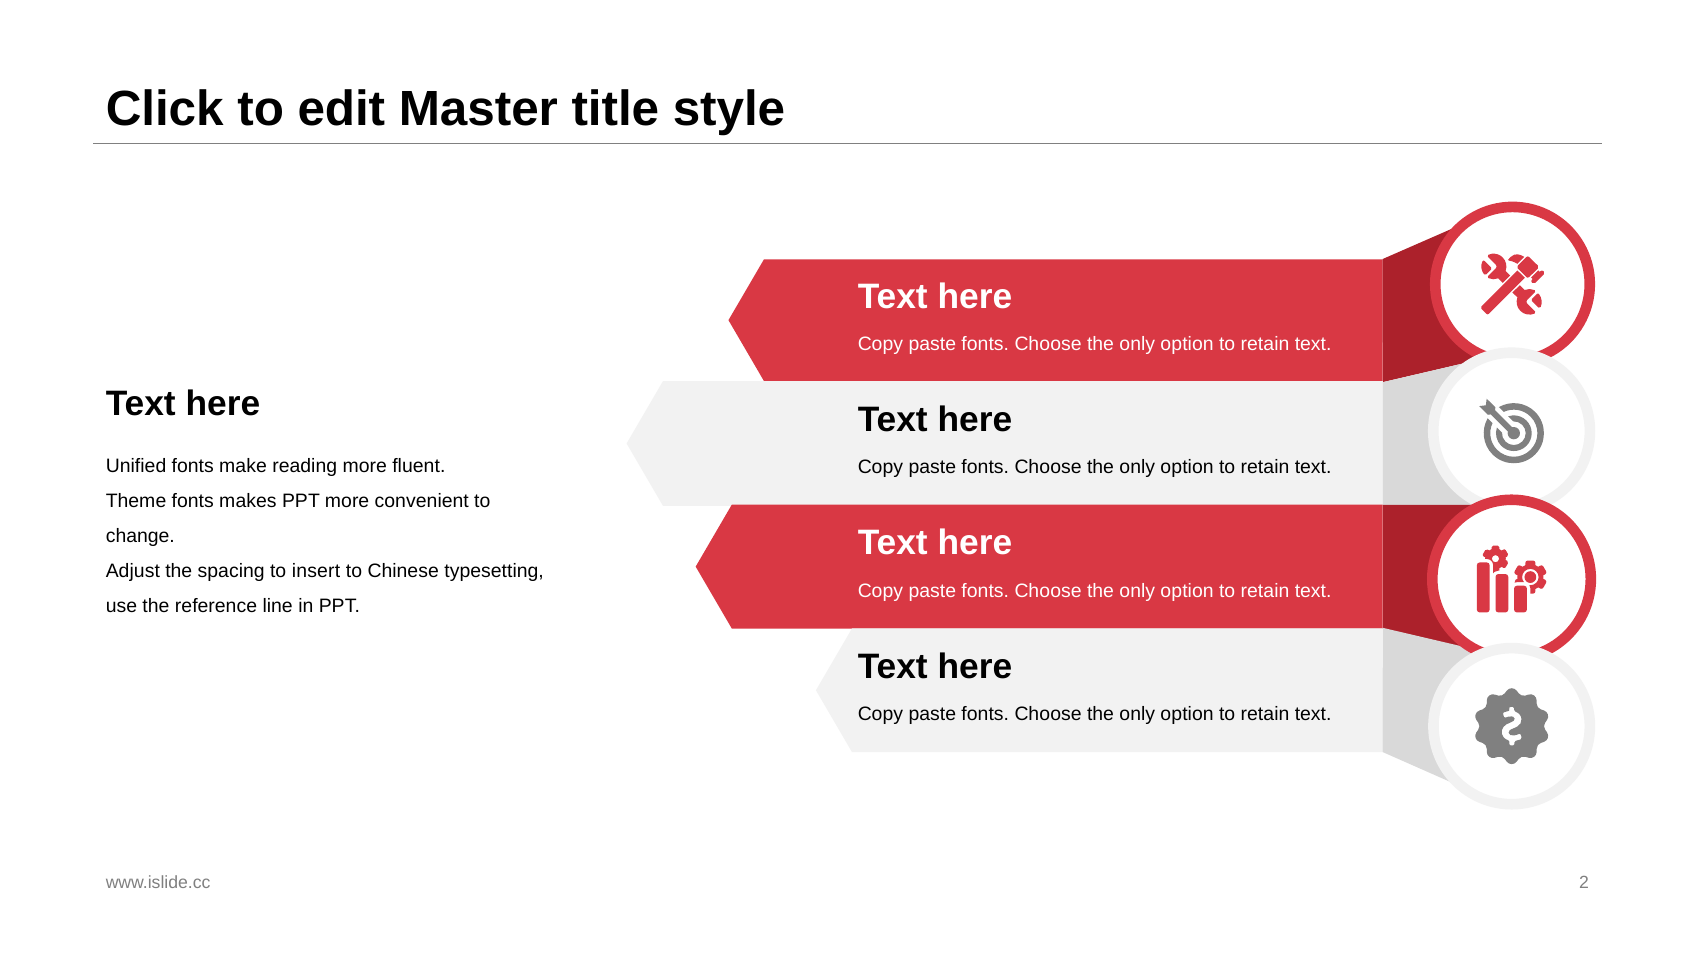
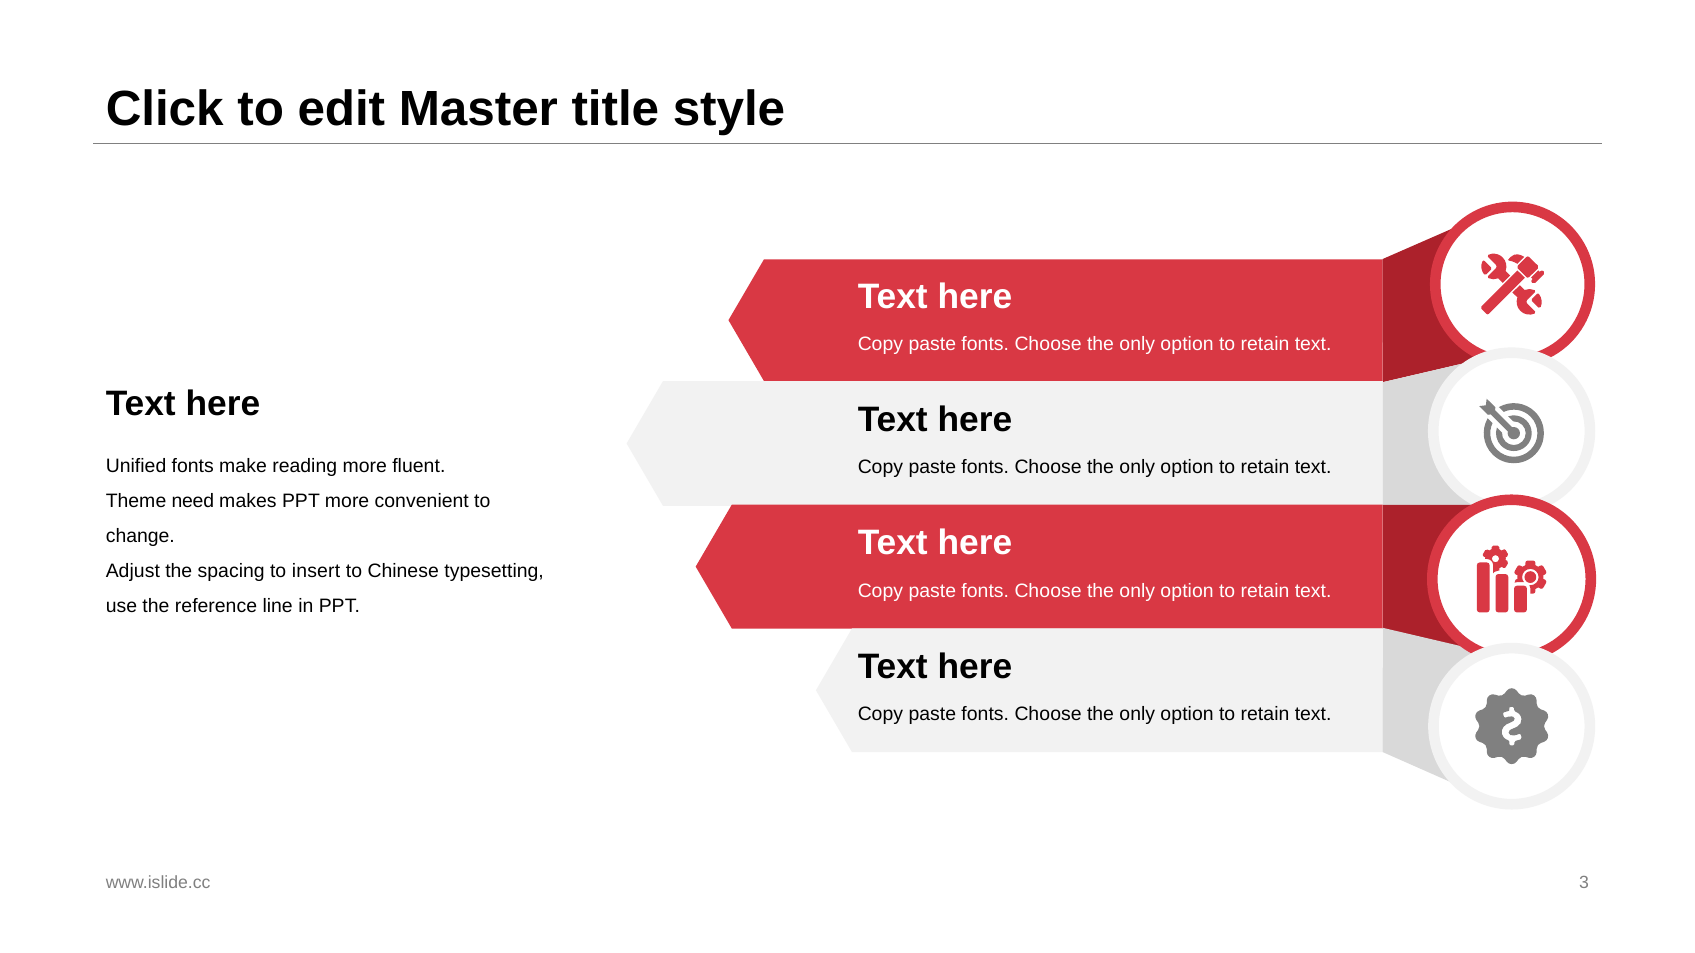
Theme fonts: fonts -> need (193, 502)
2: 2 -> 3 (1584, 883)
